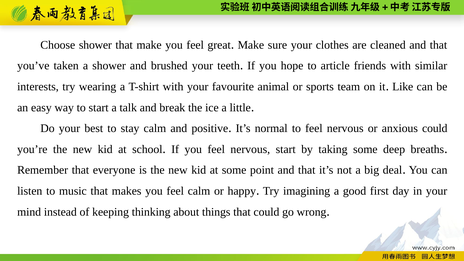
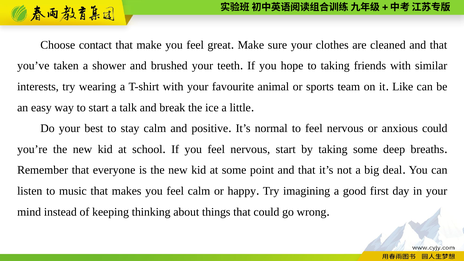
Choose shower: shower -> contact (95, 45)
to article: article -> taking (335, 66)
